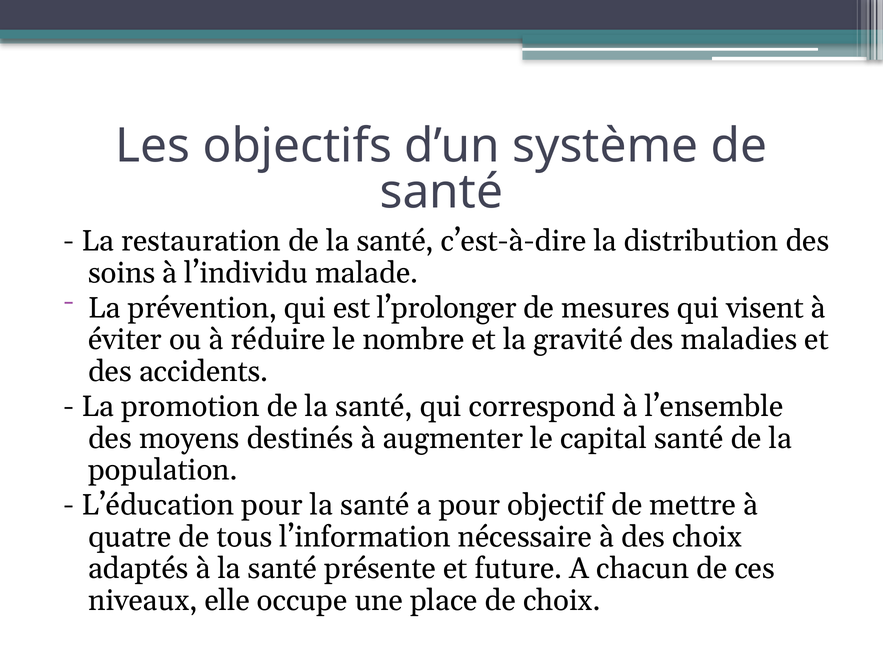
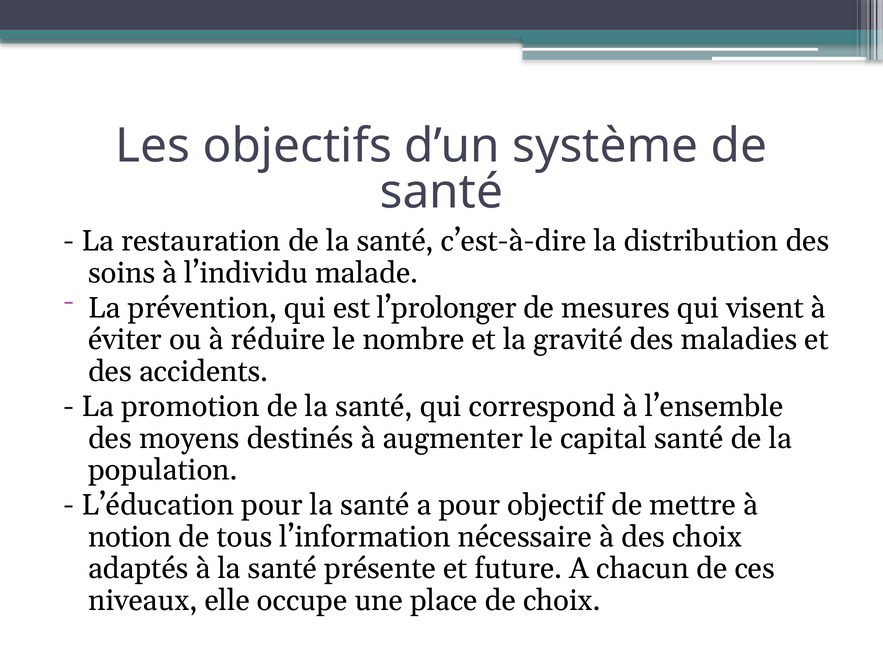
quatre: quatre -> notion (130, 537)
